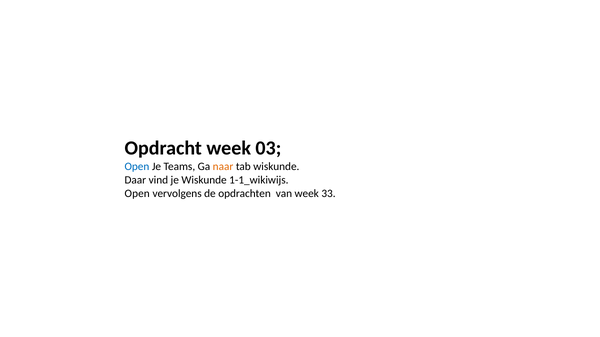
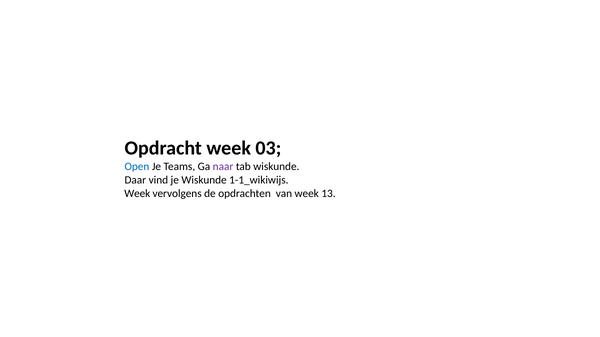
naar colour: orange -> purple (223, 167)
Open: Open -> Week (137, 194)
33: 33 -> 13 (328, 194)
